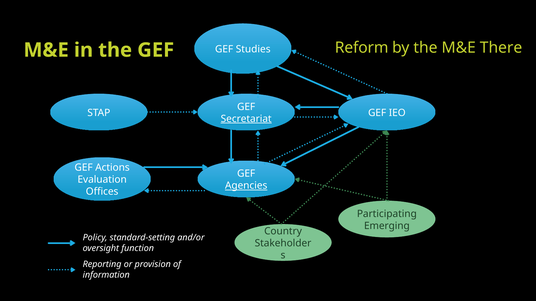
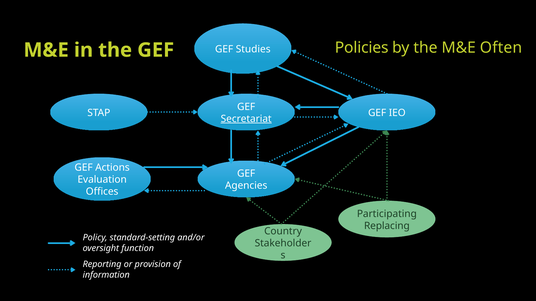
Reform: Reform -> Policies (362, 48)
There: There -> Often (501, 48)
Agencies underline: present -> none (246, 186)
Emerging: Emerging -> Replacing (387, 226)
